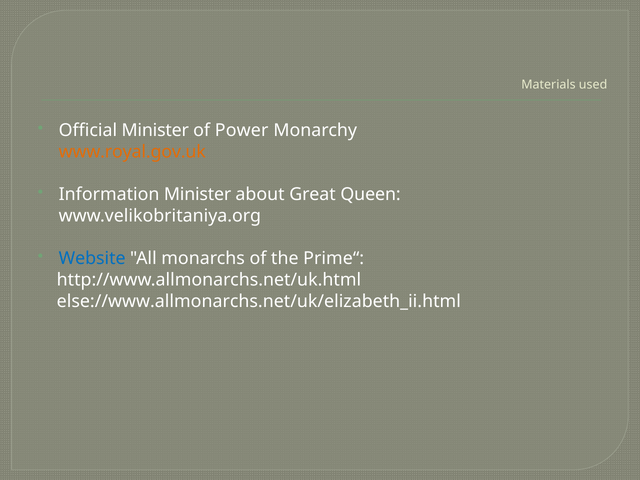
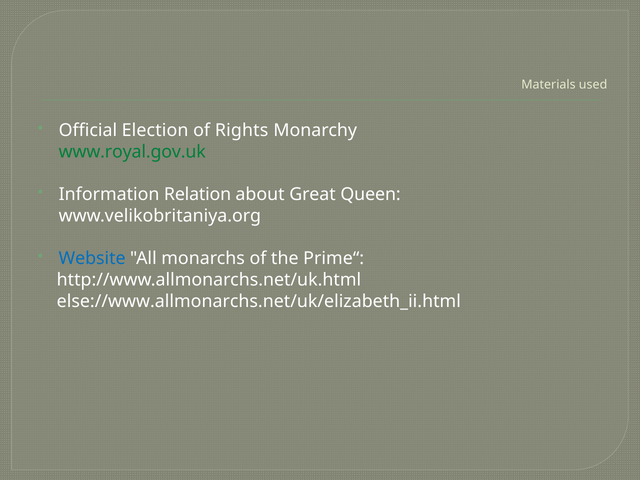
Official Minister: Minister -> Election (155, 130)
Power: Power -> Rights (242, 130)
www.royal.gov.uk colour: orange -> green (132, 152)
Information Minister: Minister -> Relation (198, 194)
